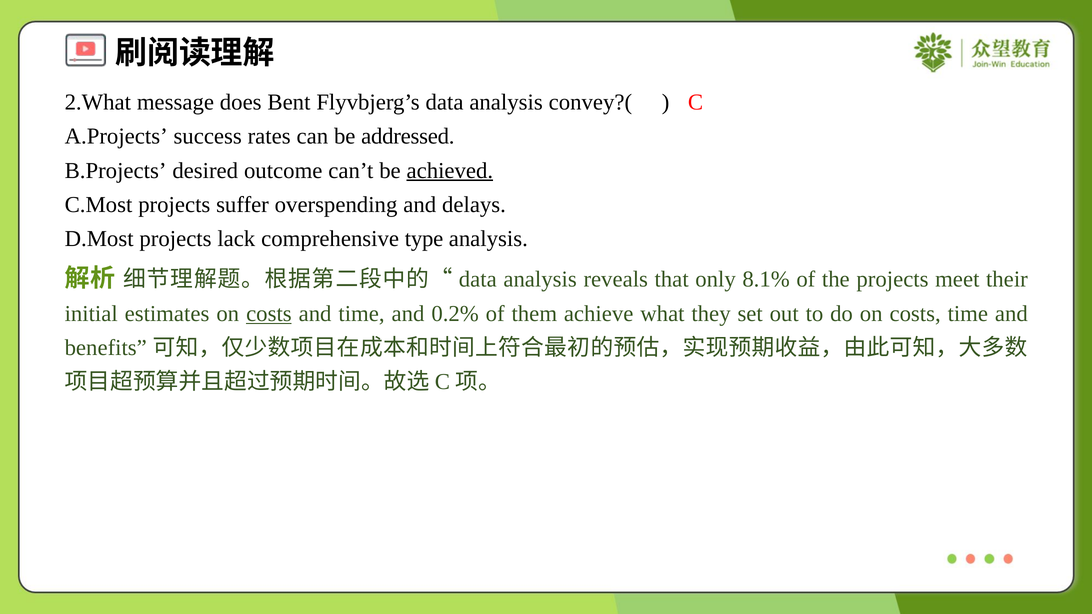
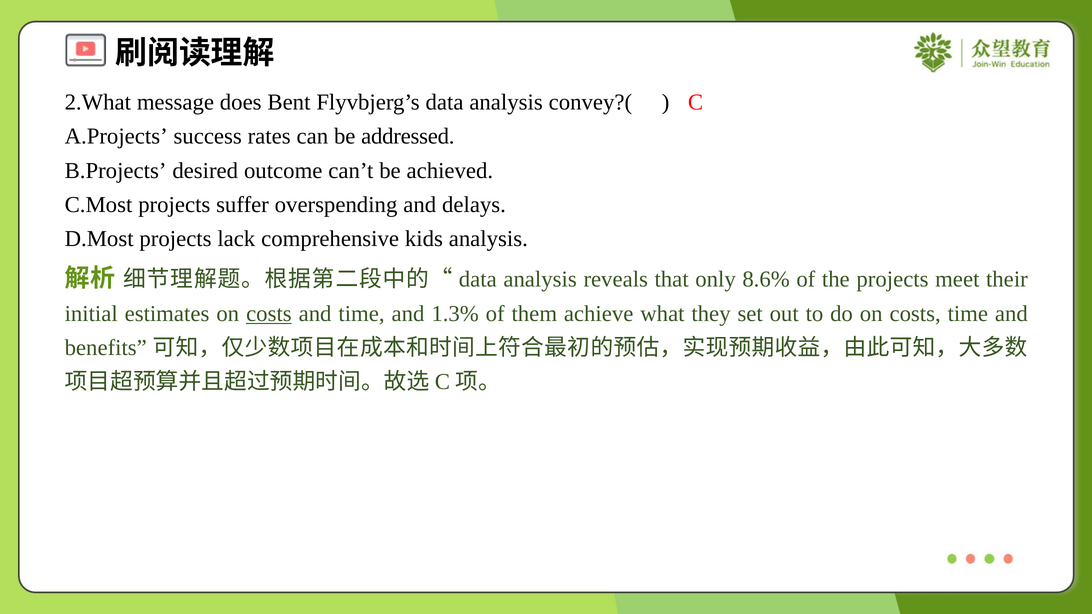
achieved underline: present -> none (450, 171)
type: type -> kids (424, 239)
8.1%: 8.1% -> 8.6% (766, 279)
0.2%: 0.2% -> 1.3% (455, 314)
